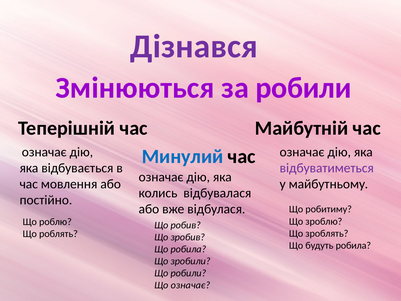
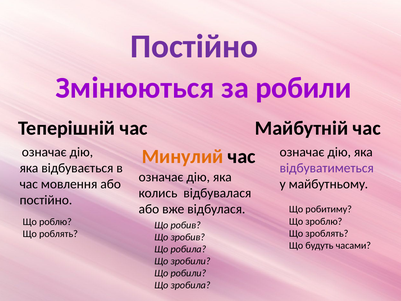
Дізнався: Дізнався -> Постійно (194, 46)
Минулий colour: blue -> orange (183, 156)
будуть робила: робила -> часами (353, 245)
Що означає: означає -> зробила (190, 285)
